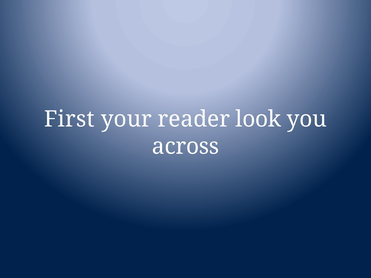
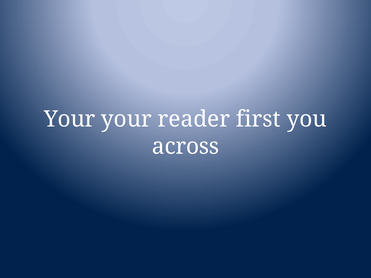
First: First -> Your (70, 119)
look: look -> first (258, 119)
